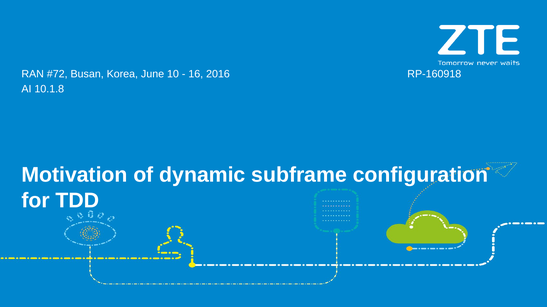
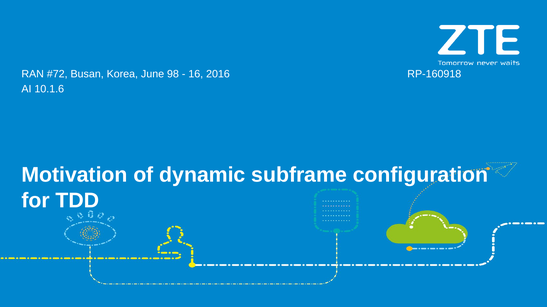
10: 10 -> 98 (173, 74)
10.1.8: 10.1.8 -> 10.1.6 (49, 89)
